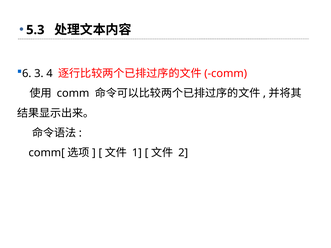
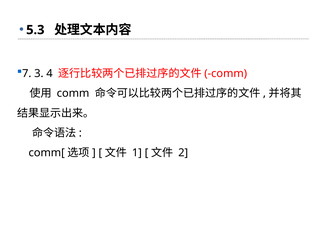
6: 6 -> 7 (27, 74)
